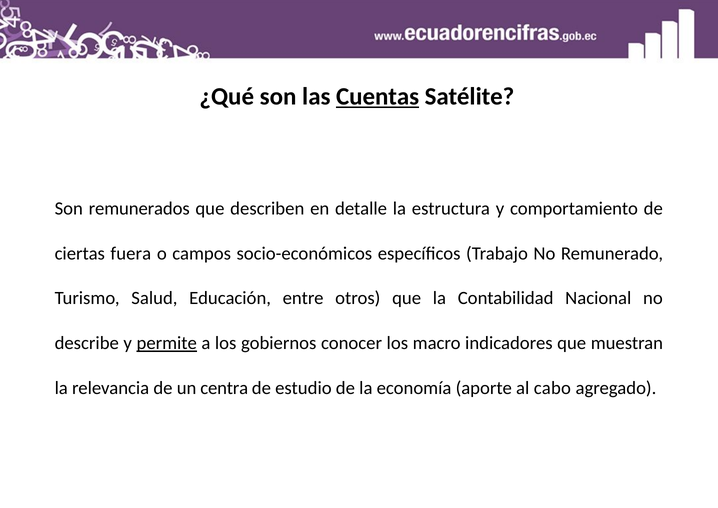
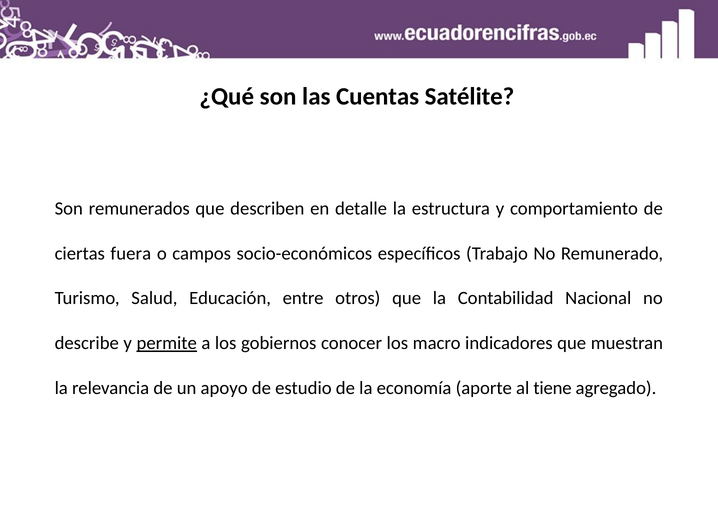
Cuentas underline: present -> none (378, 97)
centra: centra -> apoyo (224, 388)
cabo: cabo -> tiene (553, 388)
